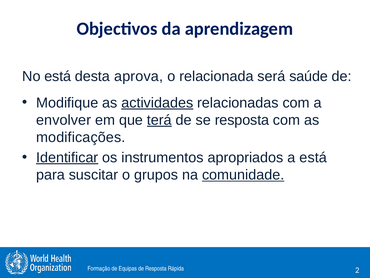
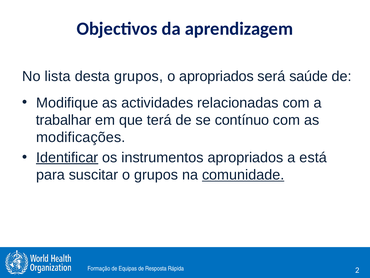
No está: está -> lista (58, 76)
desta aprova: aprova -> grupos (139, 76)
o relacionada: relacionada -> apropriados (216, 76)
actividades underline: present -> none (157, 103)
envolver: envolver -> trabalhar (64, 120)
terá underline: present -> none (159, 120)
se resposta: resposta -> contínuo (242, 120)
